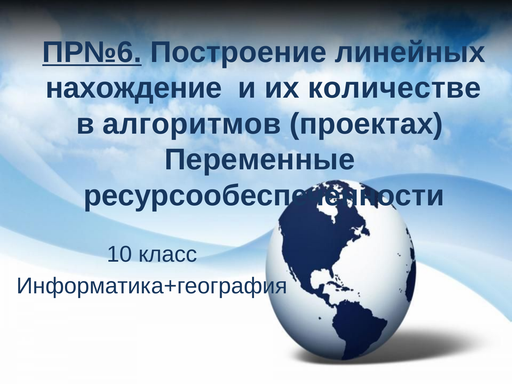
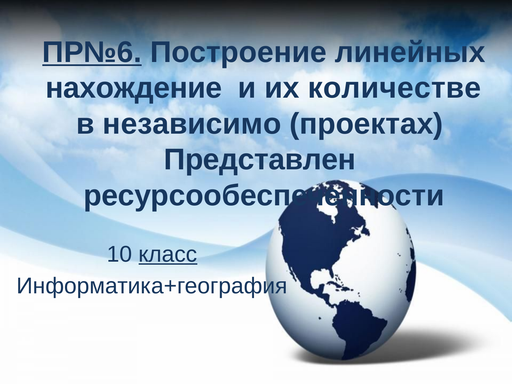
алгоритмов: алгоритмов -> независимо (192, 124)
Переменные: Переменные -> Представлен (260, 160)
класс underline: none -> present (168, 254)
